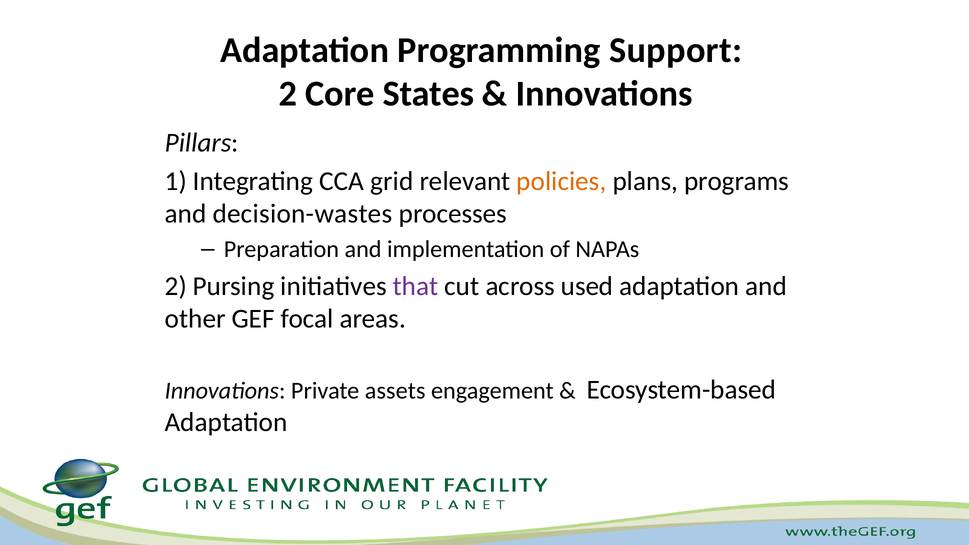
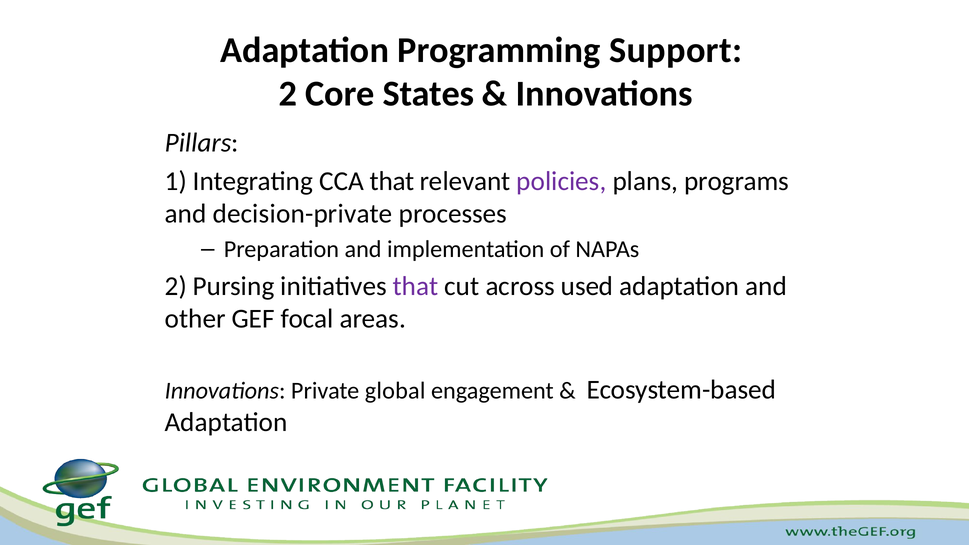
CCA grid: grid -> that (392, 181)
policies colour: orange -> purple (561, 181)
decision-wastes: decision-wastes -> decision-private (303, 214)
assets: assets -> global (395, 391)
